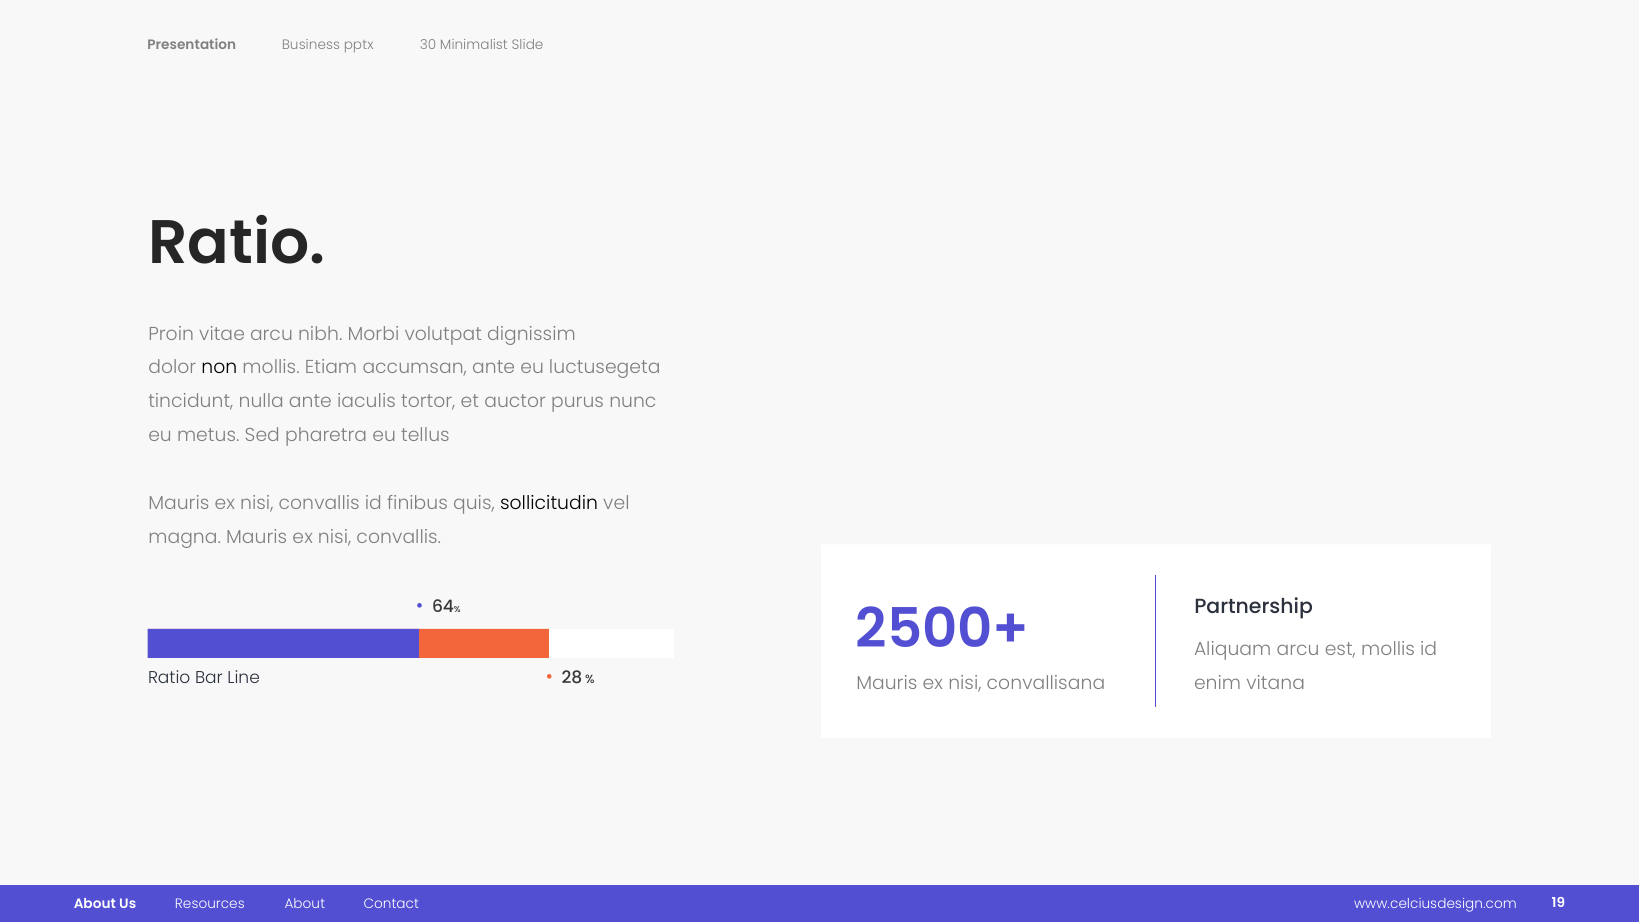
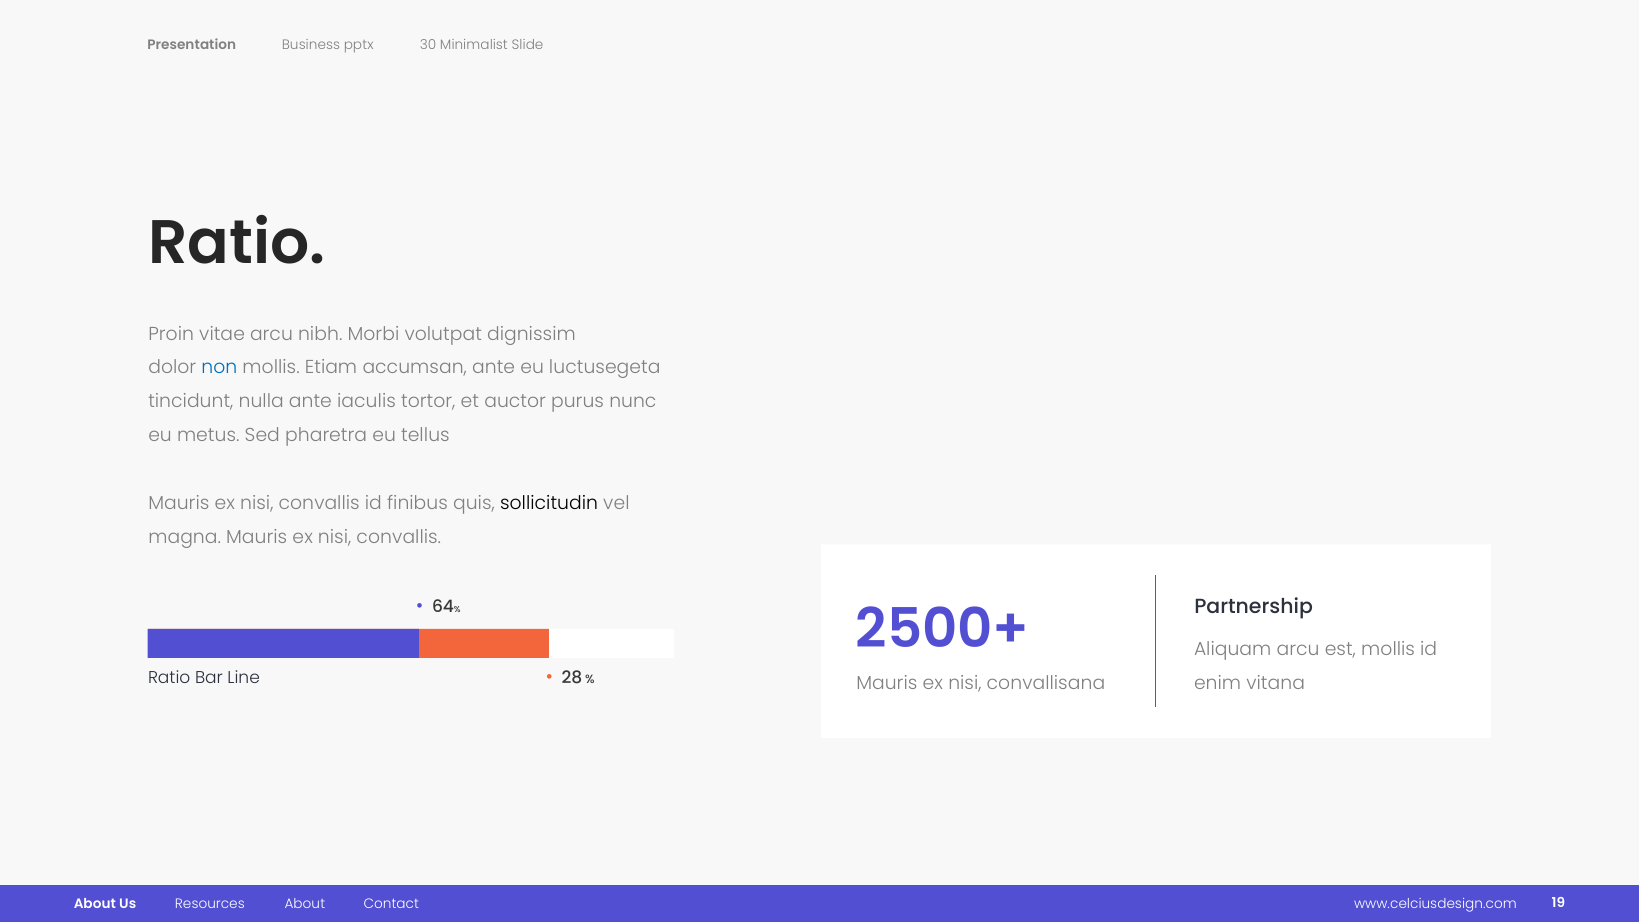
non colour: black -> blue (219, 368)
